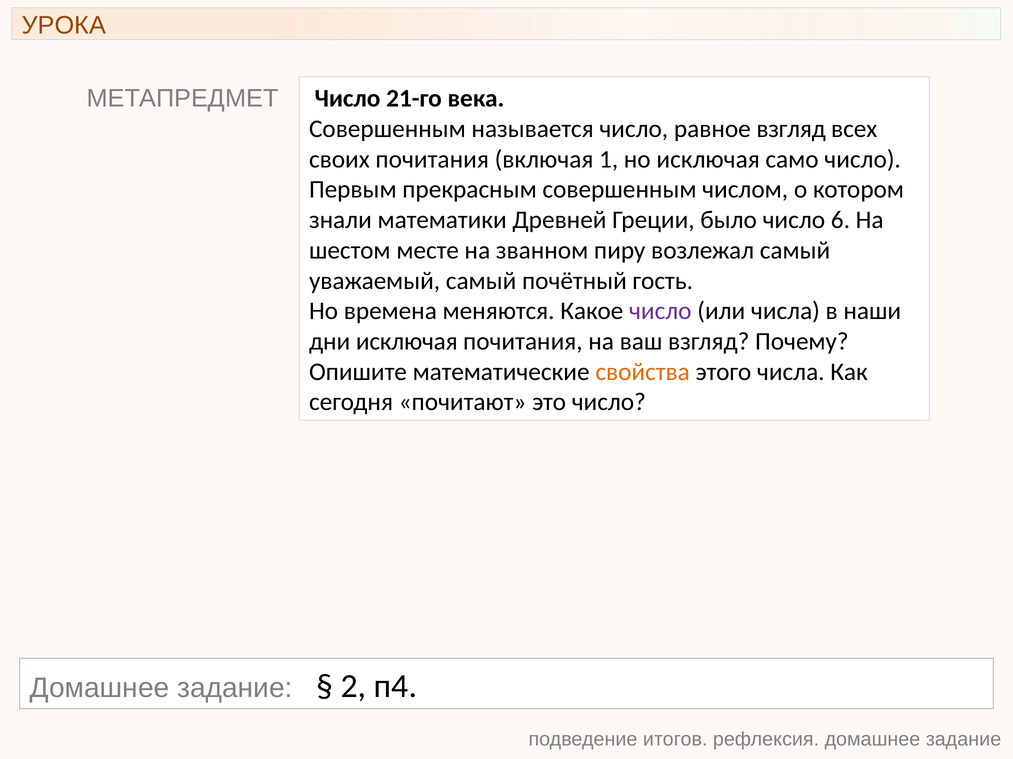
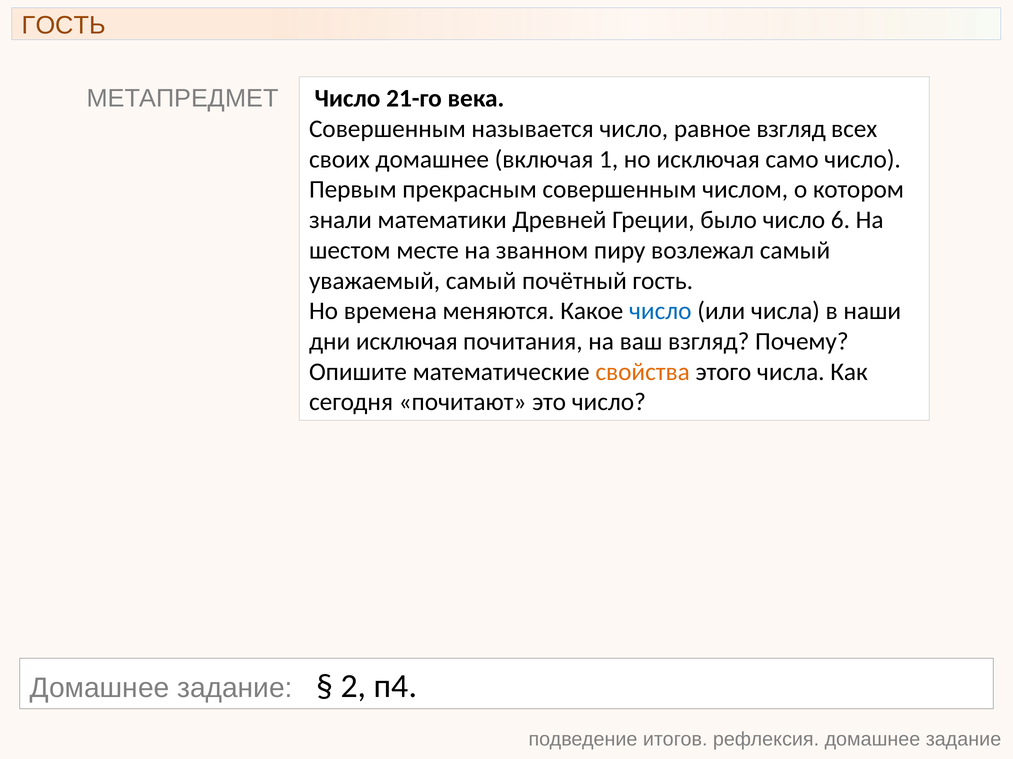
УРОКА: УРОКА -> ГОСТЬ (64, 26)
своих почитания: почитания -> домашнее (432, 159)
число colour: purple -> blue (660, 311)
